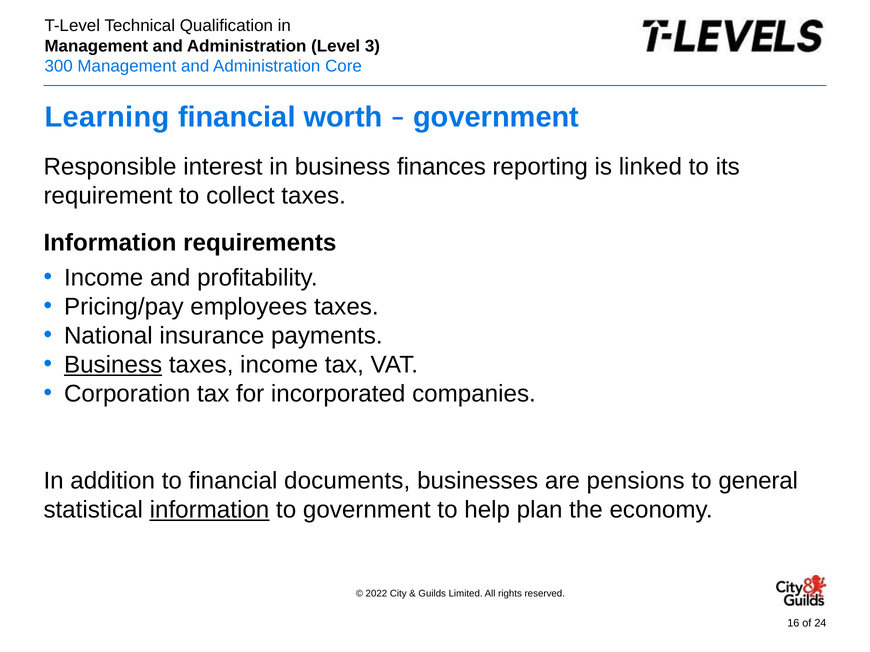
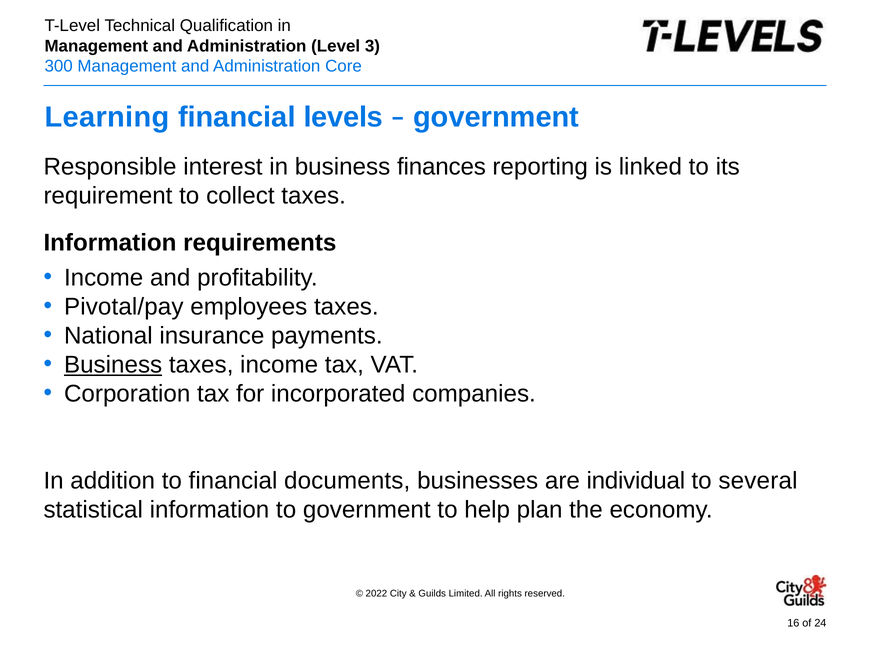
worth: worth -> levels (343, 117)
Pricing/pay: Pricing/pay -> Pivotal/pay (124, 307)
pensions: pensions -> individual (636, 481)
general: general -> several (758, 481)
information underline: present -> none (209, 510)
